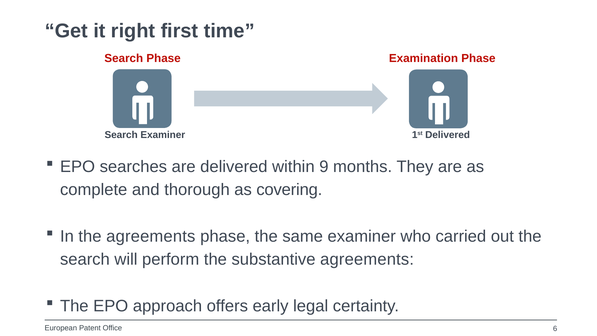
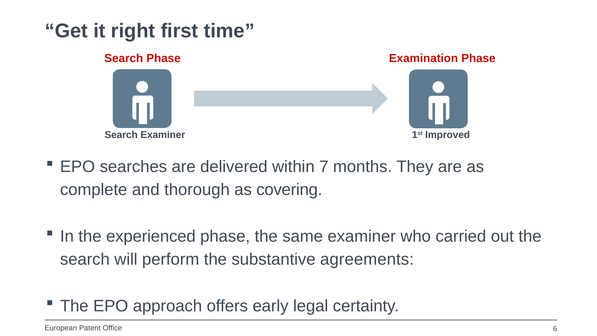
1st Delivered: Delivered -> Improved (448, 135)
9: 9 -> 7 (324, 166)
the agreements: agreements -> experienced (151, 236)
